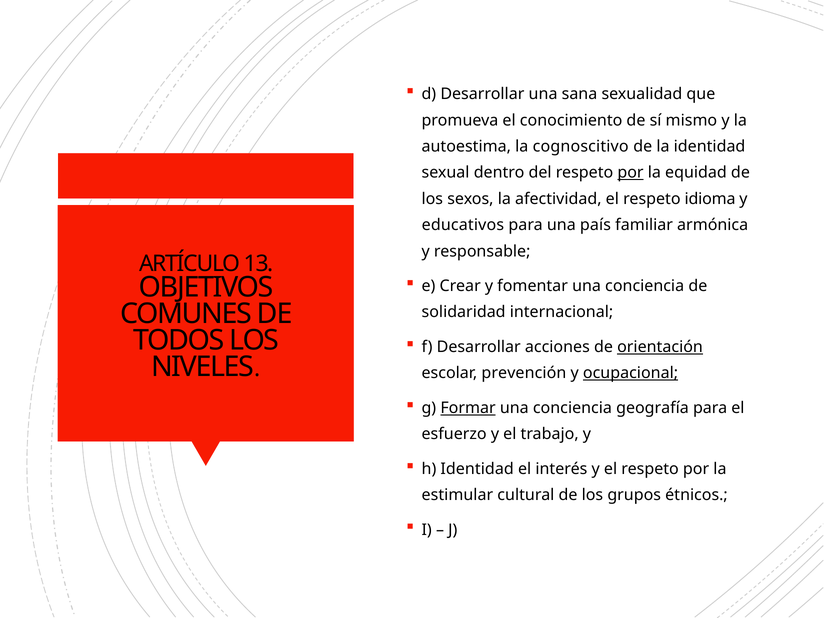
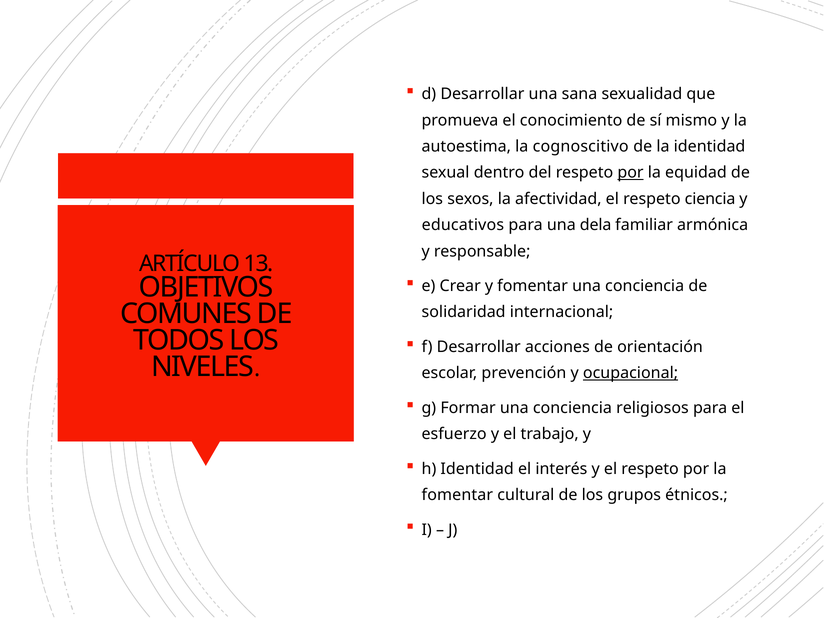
idioma: idioma -> ciencia (710, 199)
país: país -> dela (596, 225)
orientación underline: present -> none (660, 347)
Formar underline: present -> none (468, 408)
geografía: geografía -> religiosos (652, 408)
estimular: estimular -> fomentar (457, 495)
